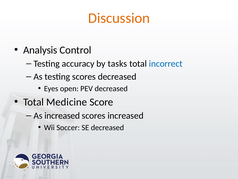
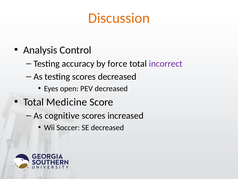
tasks: tasks -> force (117, 64)
incorrect colour: blue -> purple (166, 64)
As increased: increased -> cognitive (62, 115)
